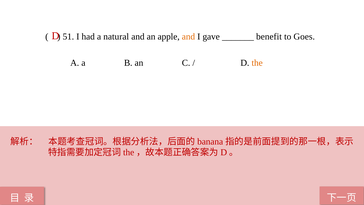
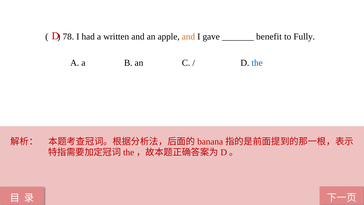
51: 51 -> 78 (68, 37)
natural: natural -> written (116, 37)
Goes: Goes -> Fully (304, 37)
the colour: orange -> blue (257, 63)
